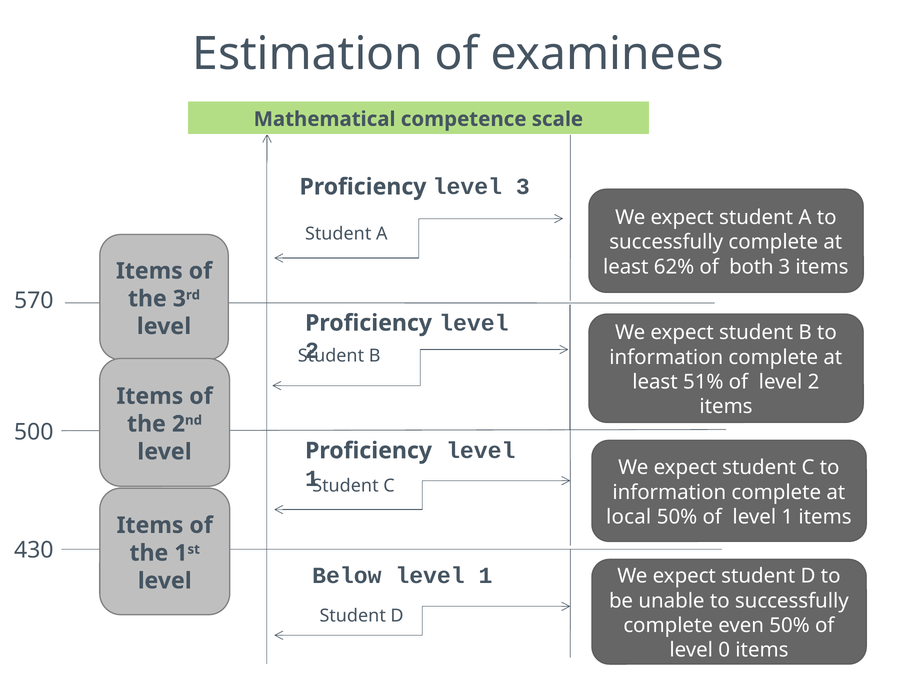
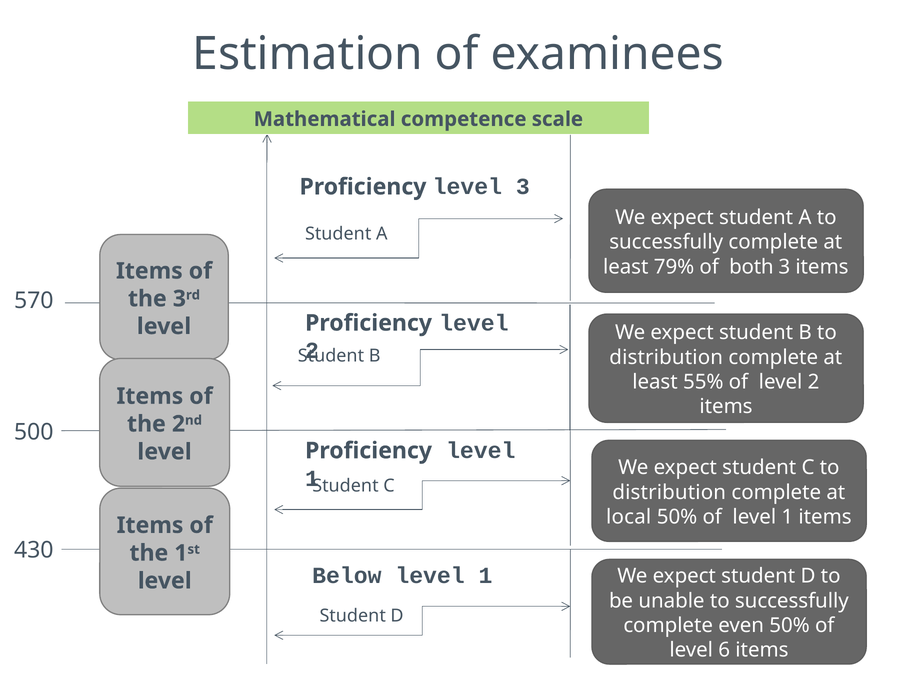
62%: 62% -> 79% (674, 267)
information: information -> distribution (666, 357)
51%: 51% -> 55% (703, 382)
information: information -> distribution (669, 492)
0: 0 -> 6 (724, 650)
